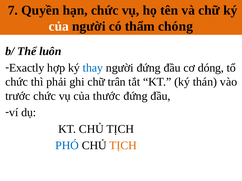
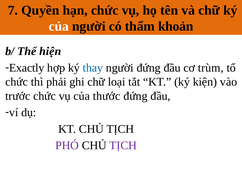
chóng: chóng -> khoản (176, 26)
luôn: luôn -> hiện (50, 51)
dóng: dóng -> trùm (211, 68)
trân: trân -> loại (117, 82)
thán: thán -> kiện (205, 82)
PHÓ colour: blue -> purple (67, 146)
TỊCH colour: orange -> purple (123, 146)
